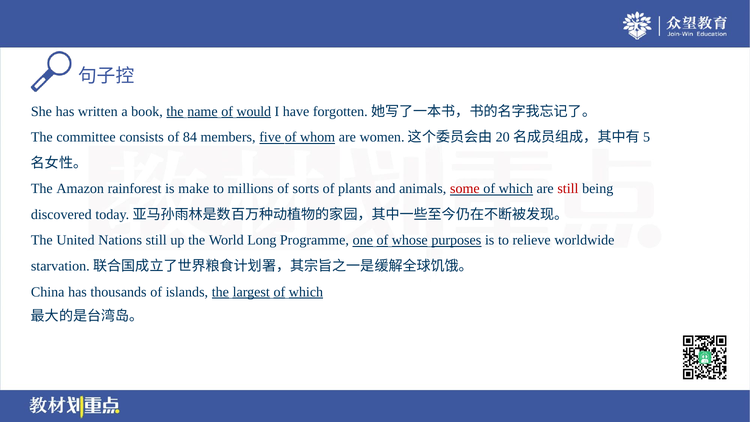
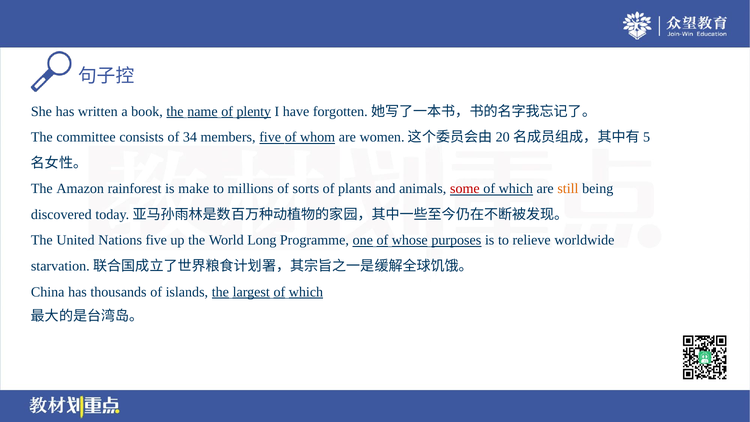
would: would -> plenty (254, 111)
84: 84 -> 34 (190, 137)
still colour: red -> orange (568, 189)
Nations still: still -> five (156, 240)
